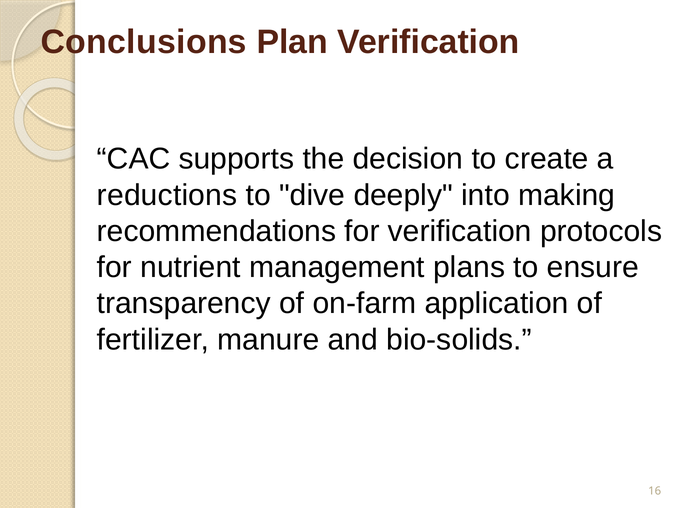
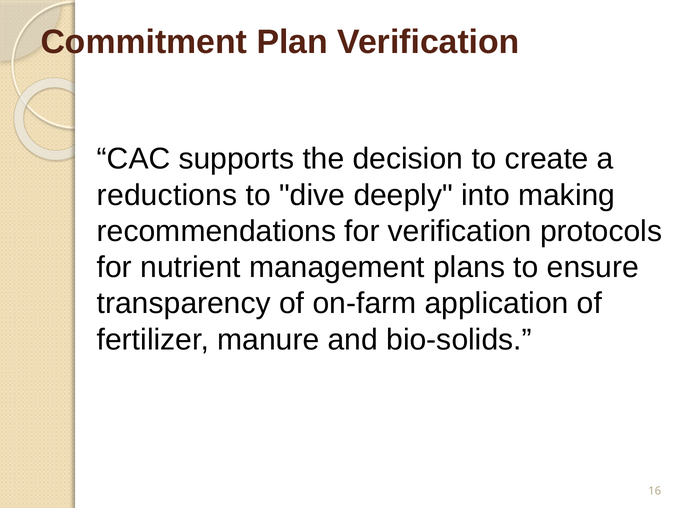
Conclusions: Conclusions -> Commitment (144, 42)
